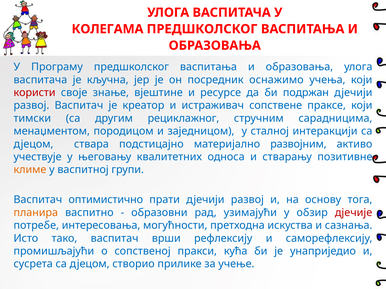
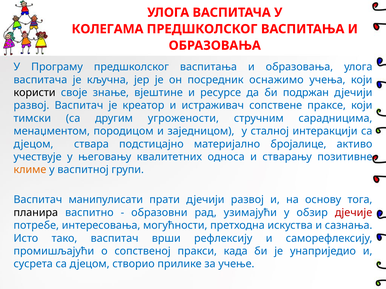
користи colour: red -> black (35, 93)
рециклажног: рециклажног -> угрожености (183, 119)
развојним: развојним -> бројалице (298, 144)
оптимистично: оптимистично -> манипулисати (106, 200)
планира colour: orange -> black (36, 213)
кућа: кућа -> када (236, 252)
